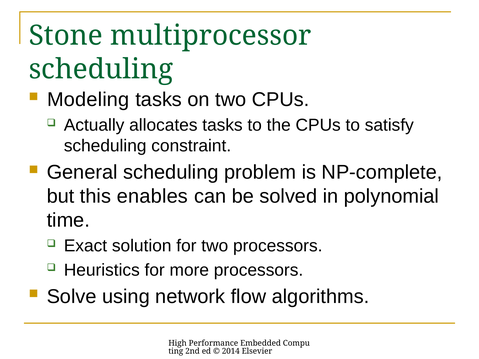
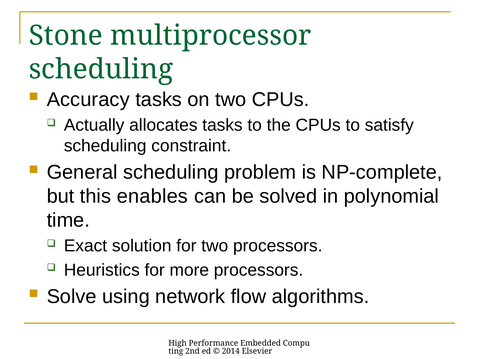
Modeling: Modeling -> Accuracy (88, 100)
